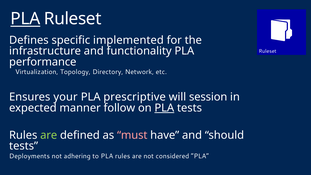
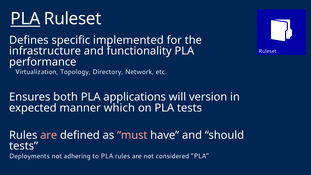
your: your -> both (66, 97)
prescriptive: prescriptive -> applications (135, 97)
session: session -> version (208, 97)
follow: follow -> which (119, 108)
PLA underline: present -> none (164, 108)
are colour: light green -> pink (49, 135)
